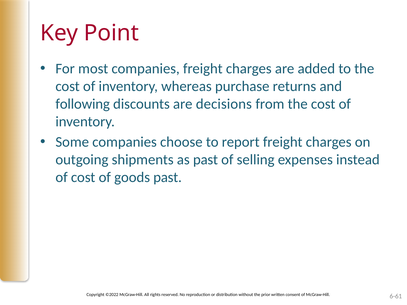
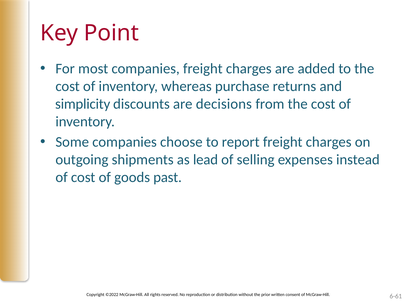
following: following -> simplicity (83, 104)
as past: past -> lead (206, 160)
